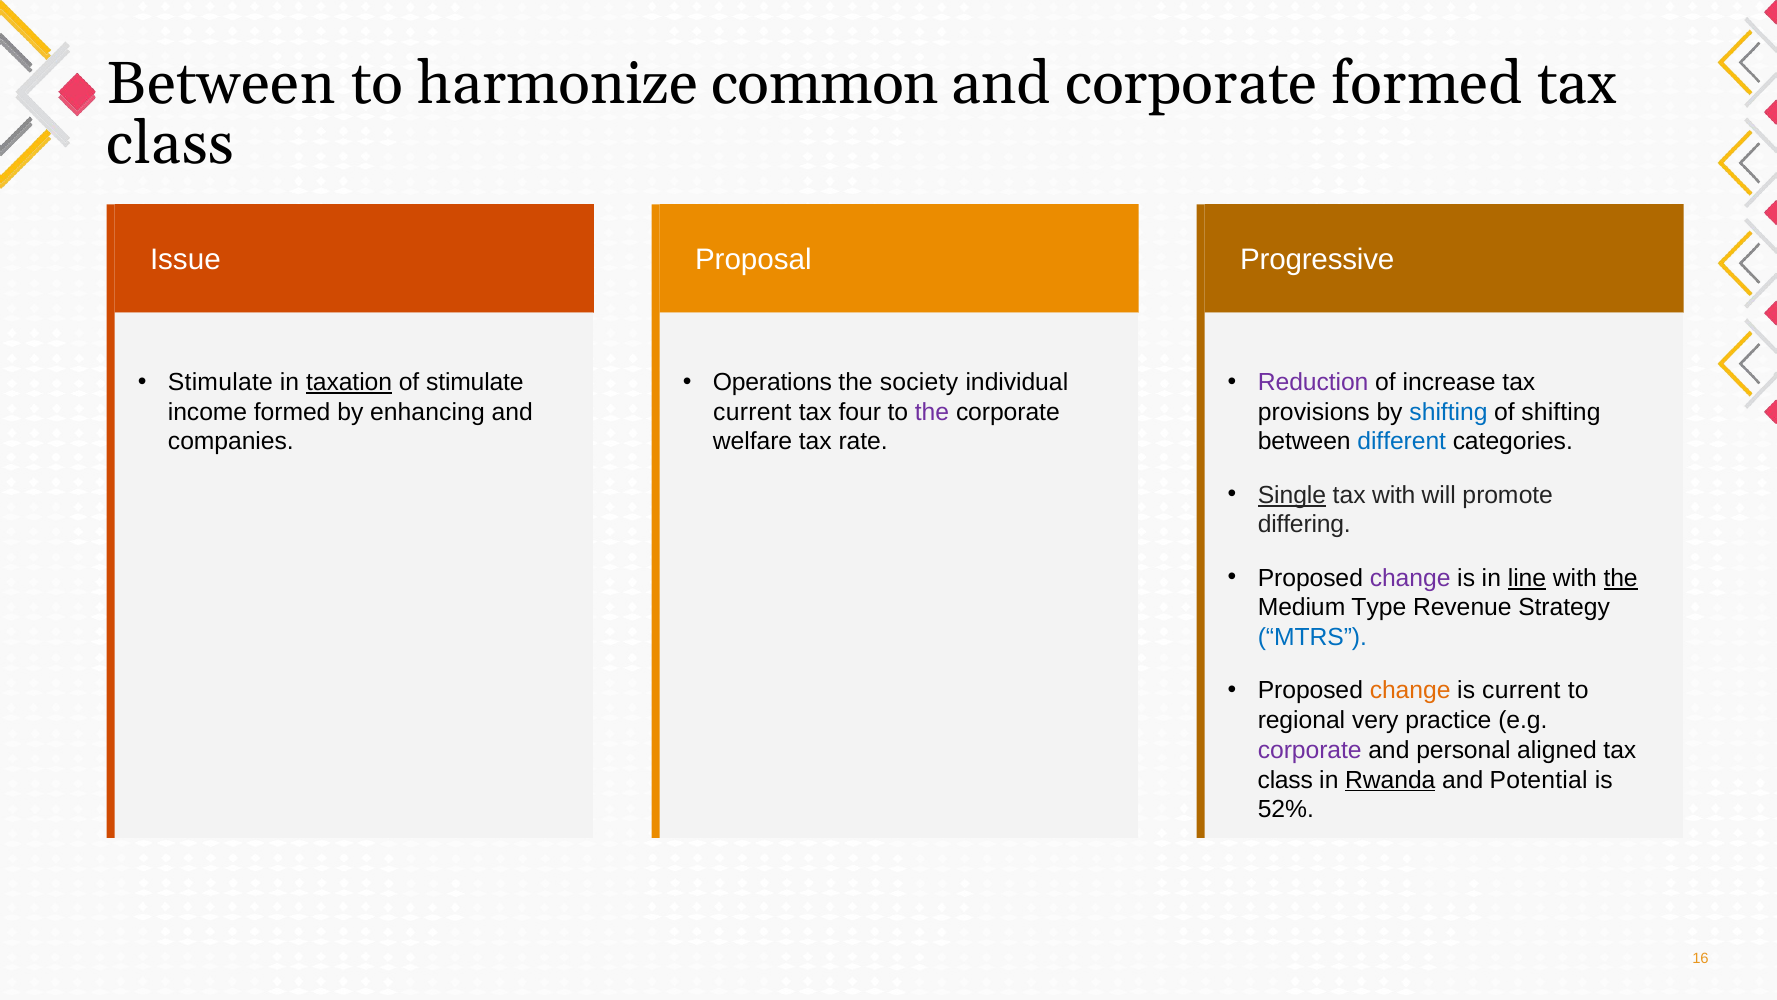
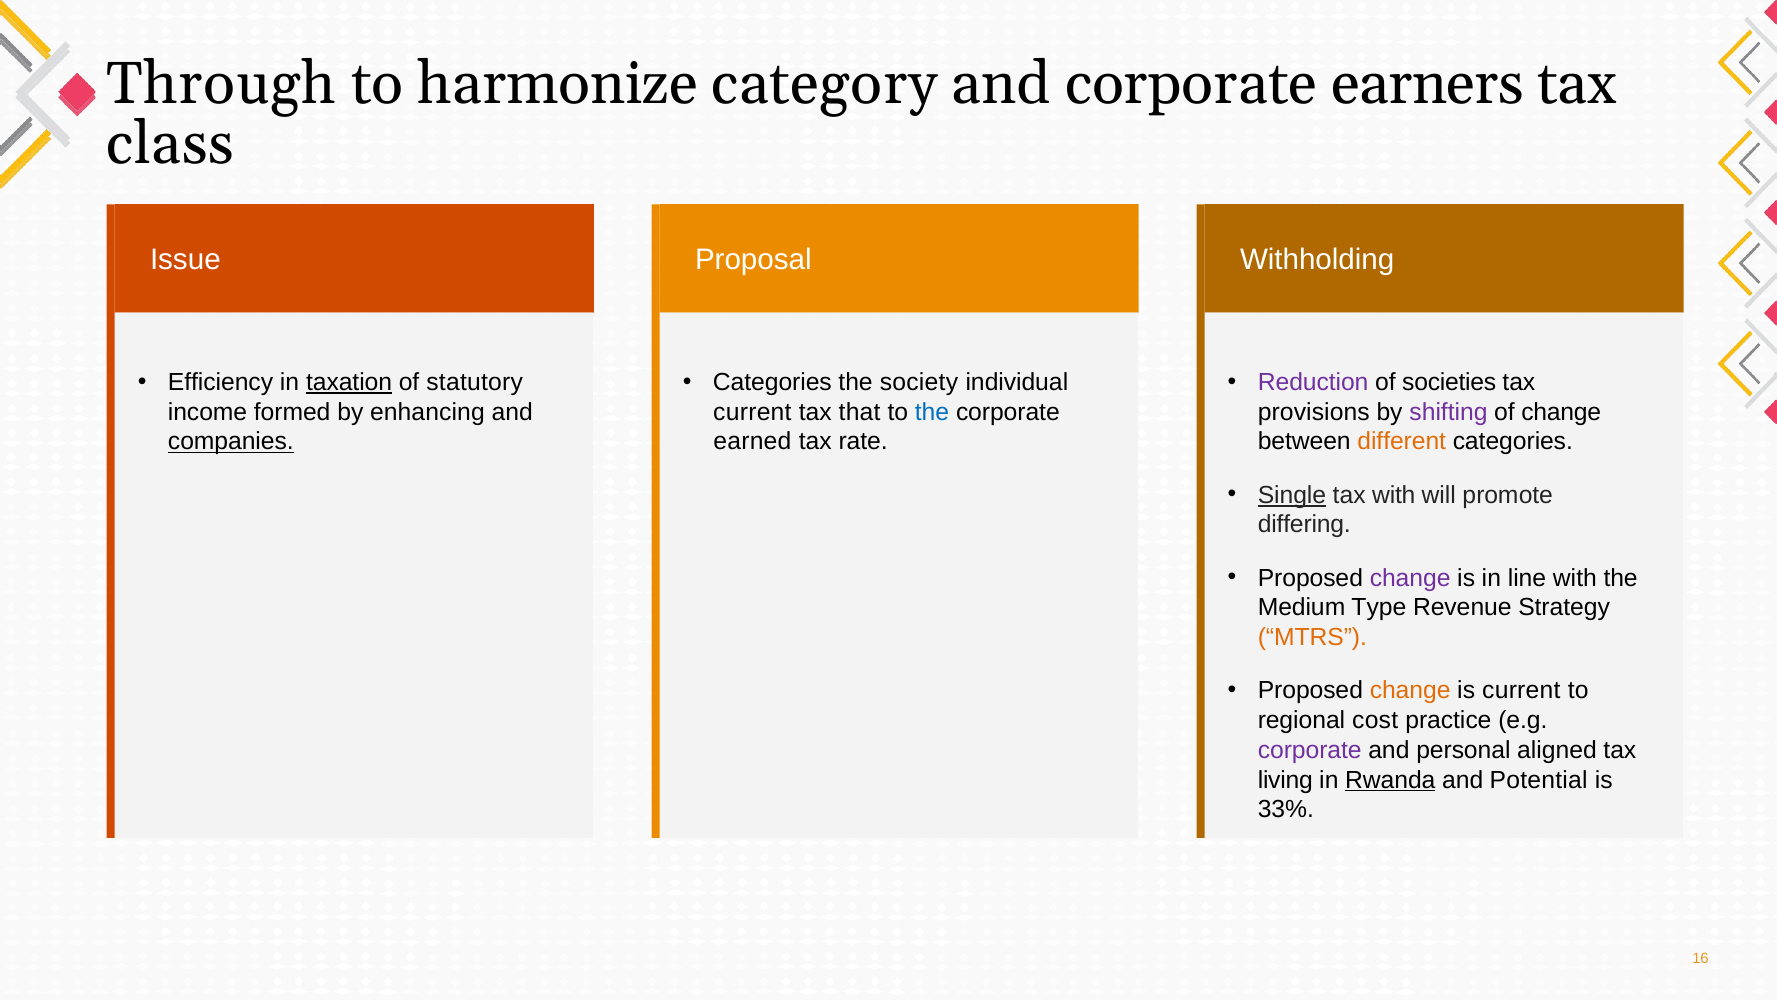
Between: Between -> Through (221, 84)
common: common -> category (825, 84)
corporate formed: formed -> earners (1427, 84)
Progressive: Progressive -> Withholding (1317, 260)
Stimulate: Stimulate -> Efficiency (221, 382)
of stimulate: stimulate -> statutory (475, 382)
Operations: Operations -> Categories (772, 382)
increase: increase -> societies (1449, 382)
four: four -> that (860, 412)
the colour: purple -> blue (932, 412)
shifting colour: blue -> purple (1448, 412)
of shifting: shifting -> change (1561, 412)
companies underline: none -> present (231, 442)
welfare: welfare -> earned (752, 442)
different colour: blue -> orange (1402, 442)
line underline: present -> none (1527, 578)
the underline: present -> none (1621, 578)
MTRS colour: blue -> orange (1312, 637)
very: very -> cost (1375, 720)
class: class -> living (1285, 780)
52%: 52% -> 33% (1286, 809)
